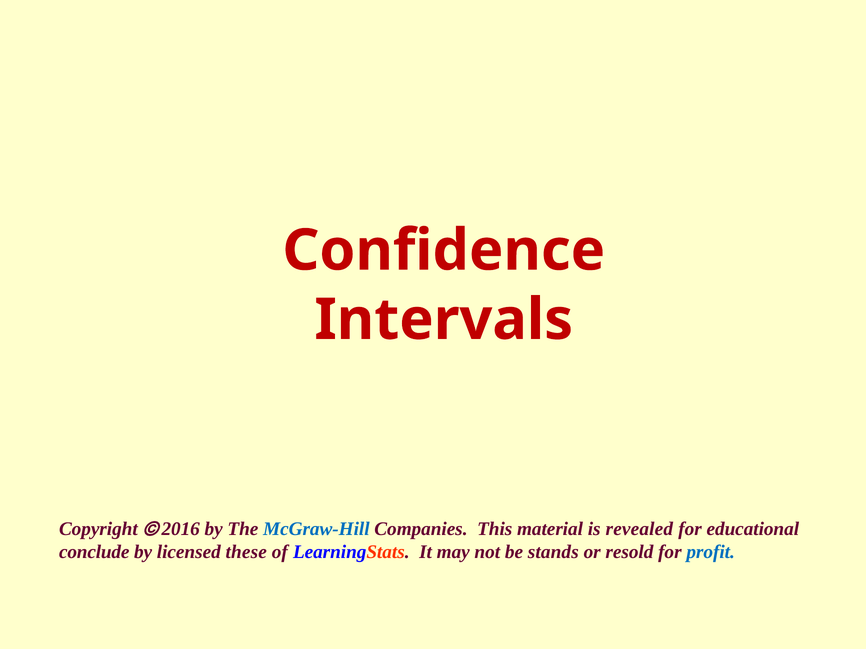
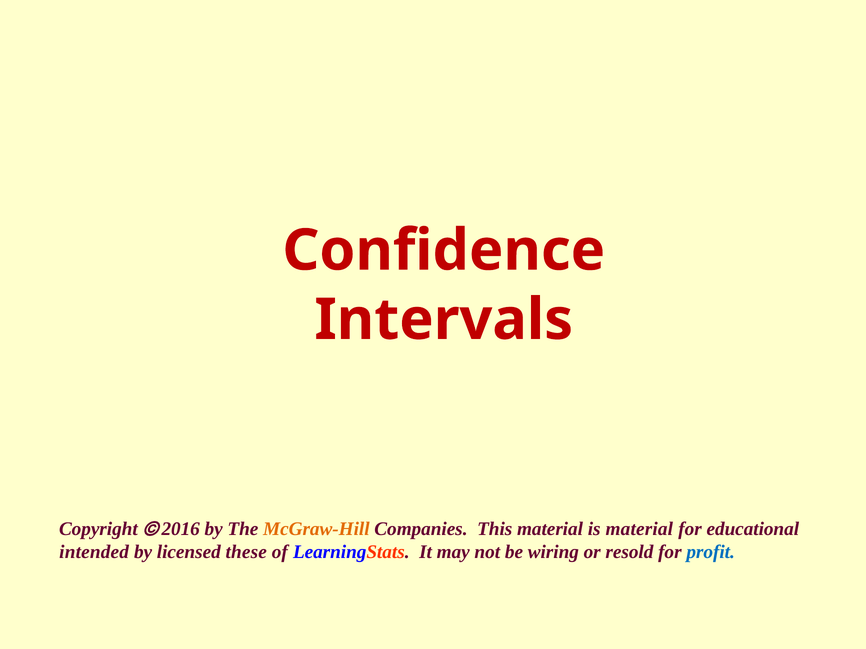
McGraw-Hill colour: blue -> orange (316, 529)
is revealed: revealed -> material (639, 529)
conclude: conclude -> intended (94, 553)
stands: stands -> wiring (553, 553)
